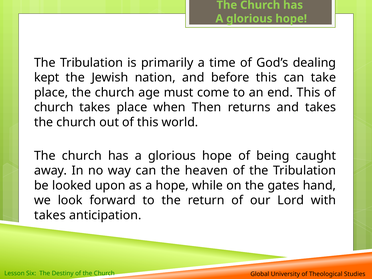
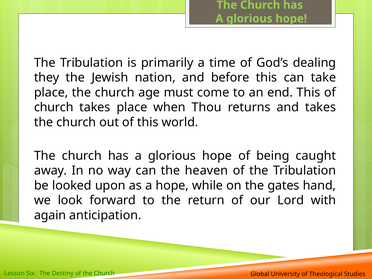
kept: kept -> they (47, 78)
Then: Then -> Thou (207, 107)
takes: takes -> again (50, 215)
